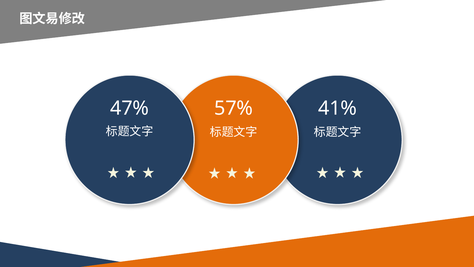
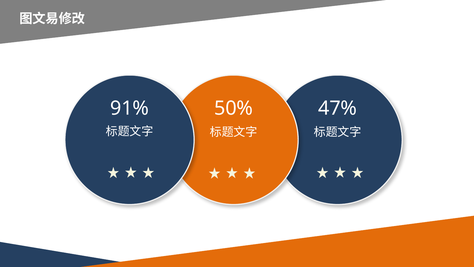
47%: 47% -> 91% (130, 108)
57%: 57% -> 50% (234, 108)
41%: 41% -> 47% (338, 108)
